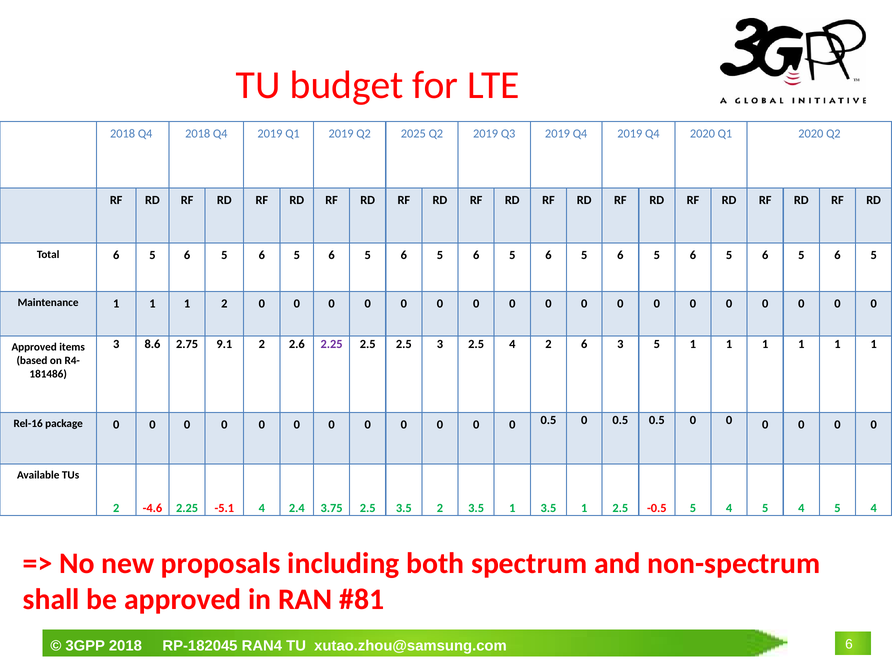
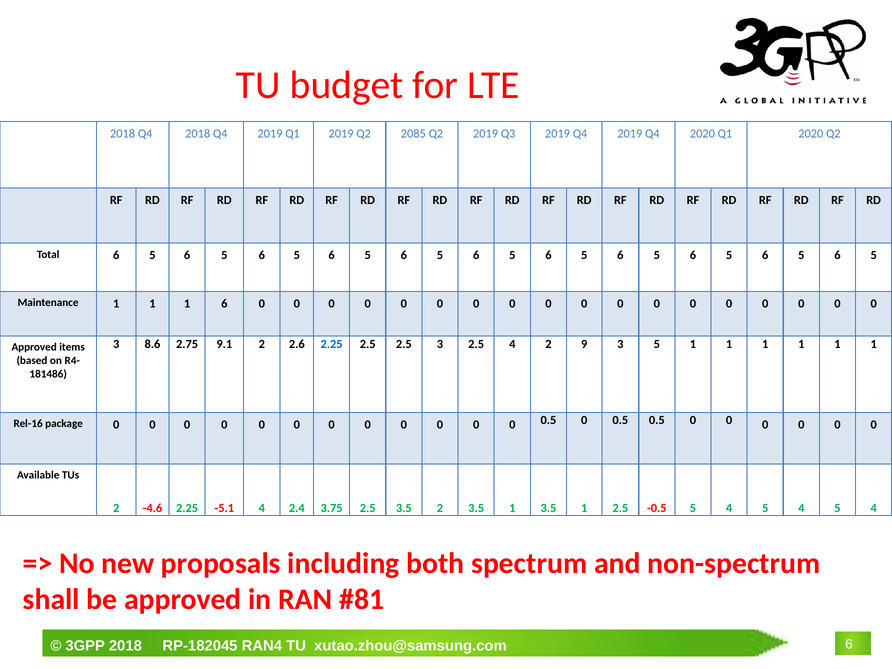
2025: 2025 -> 2085 (413, 134)
1 2: 2 -> 6 (224, 303)
2.25 colour: purple -> blue (332, 344)
2 6: 6 -> 9 (584, 344)
